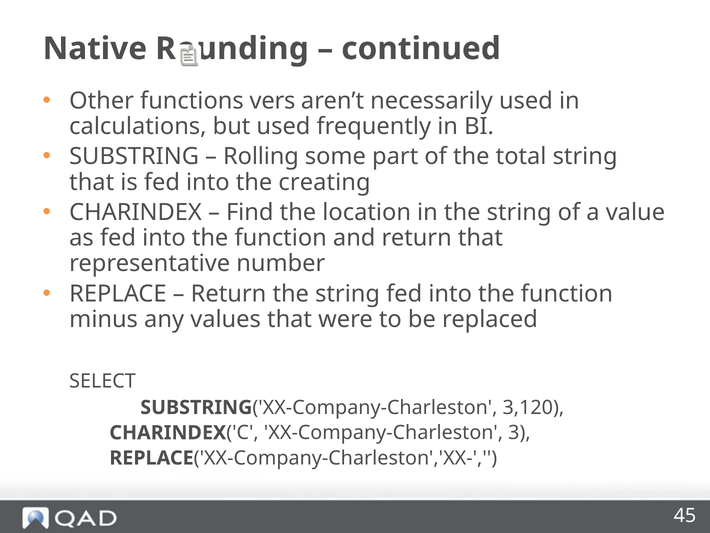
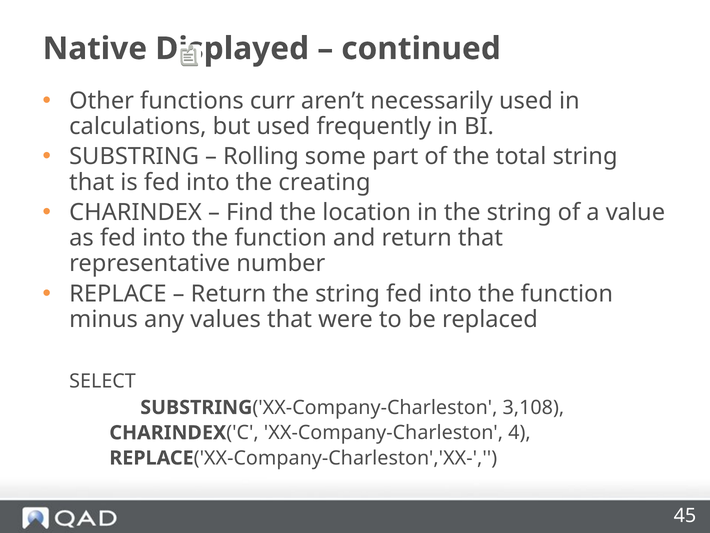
Rounding: Rounding -> Displayed (232, 49)
vers: vers -> curr (272, 101)
3,120: 3,120 -> 3,108 (533, 407)
3: 3 -> 4 (519, 432)
